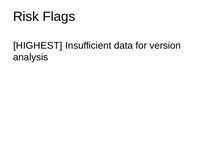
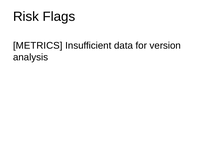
HIGHEST: HIGHEST -> METRICS (38, 46)
